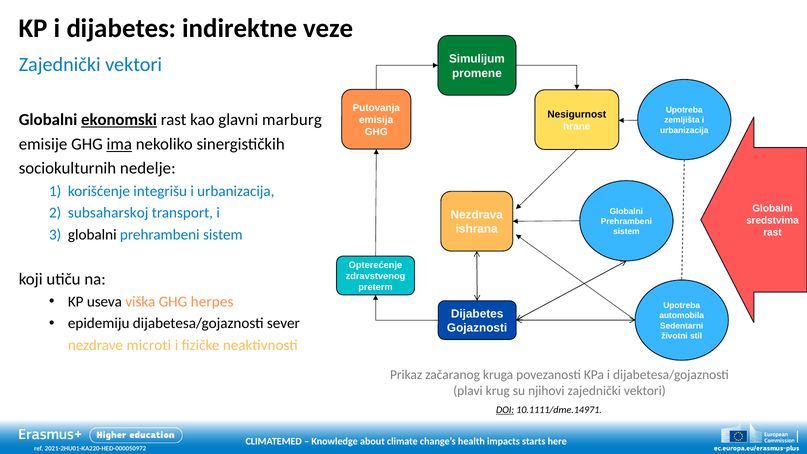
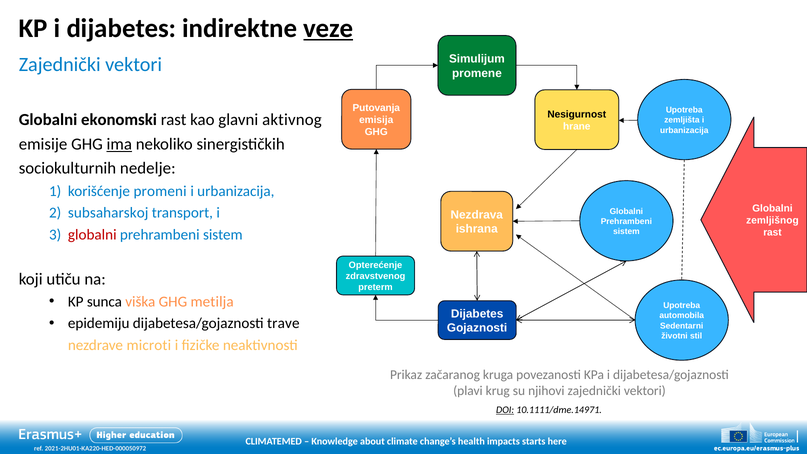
veze underline: none -> present (328, 28)
ekonomski underline: present -> none (119, 120)
marburg: marburg -> aktivnog (292, 120)
integrišu: integrišu -> promeni (160, 191)
sredstvima: sredstvima -> zemljišnog (772, 220)
globalni colour: black -> red (92, 235)
useva: useva -> sunca (104, 302)
herpes: herpes -> metilja (212, 302)
sever: sever -> trave (283, 323)
